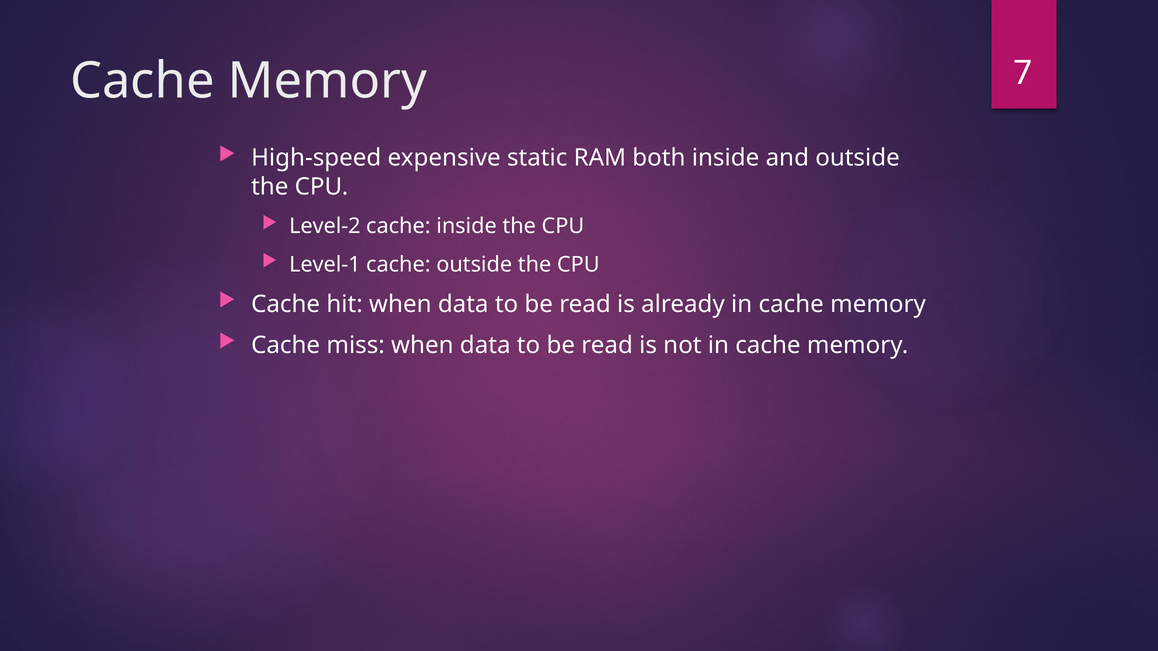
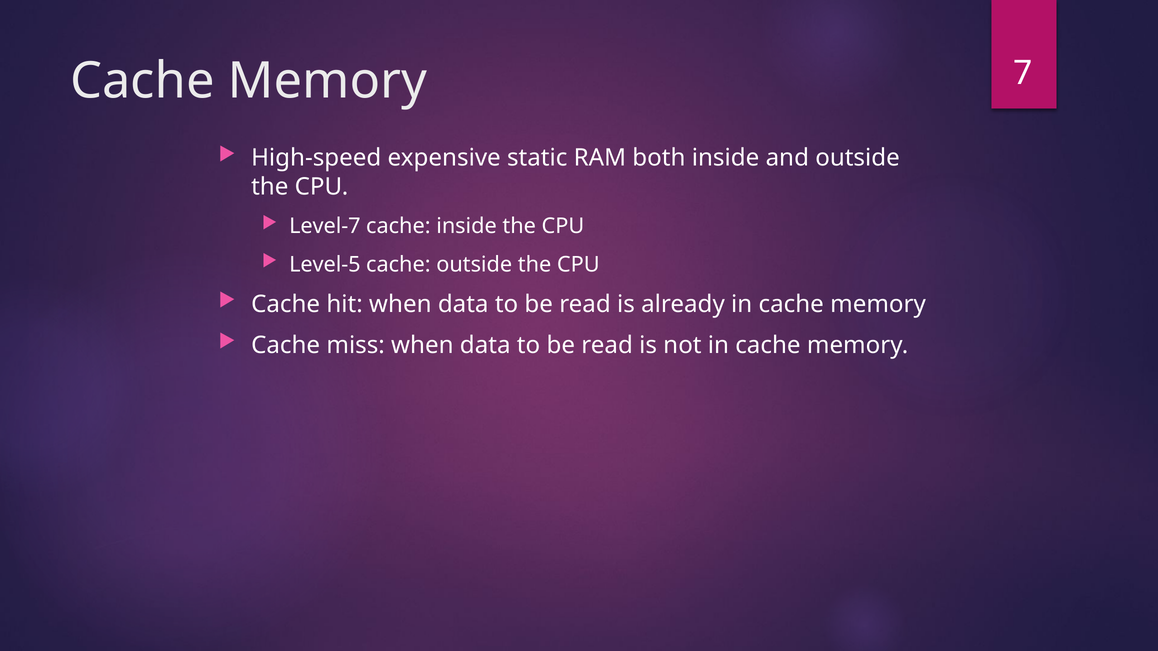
Level-2: Level-2 -> Level-7 (325, 226)
Level-1: Level-1 -> Level-5 (325, 265)
